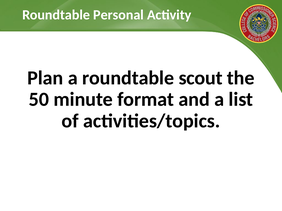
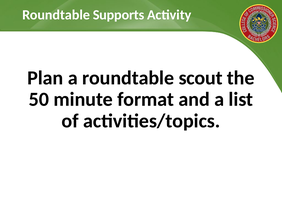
Personal: Personal -> Supports (119, 15)
